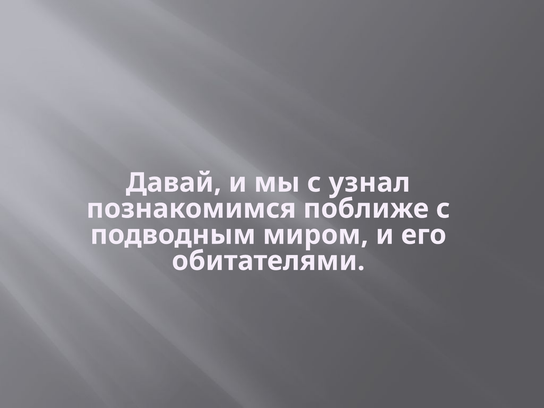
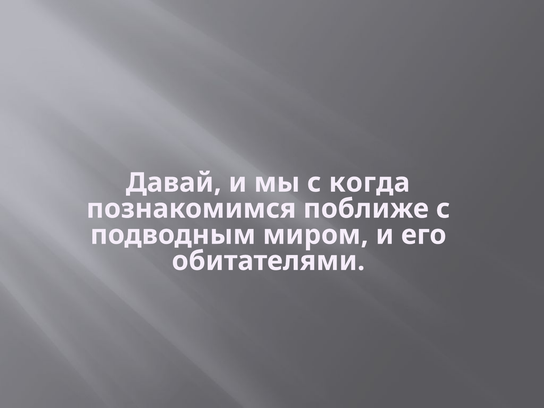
узнал: узнал -> когда (369, 183)
